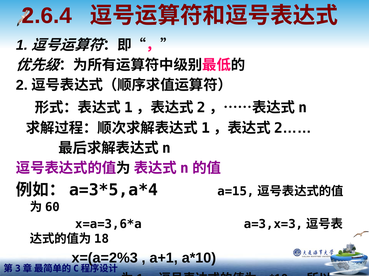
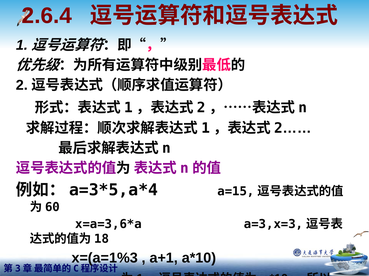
x=(a=2%3: x=(a=2%3 -> x=(a=1%3 (105, 259)
